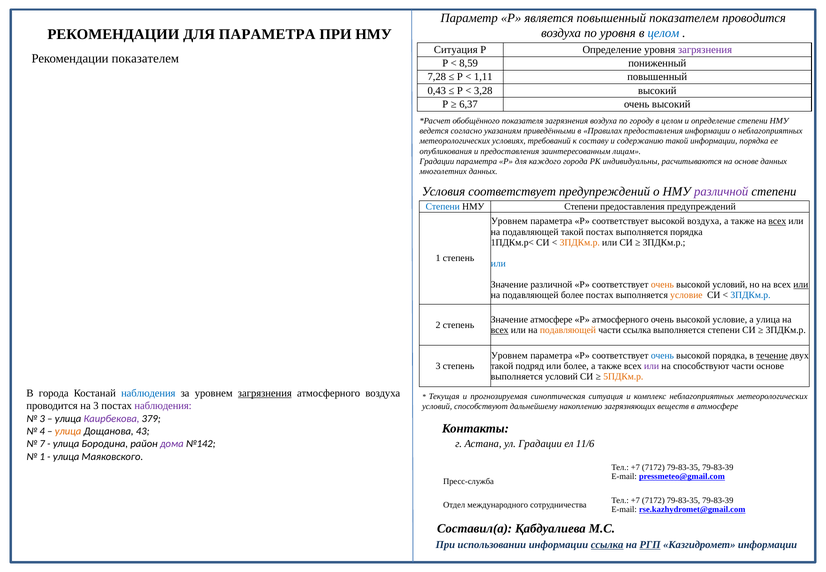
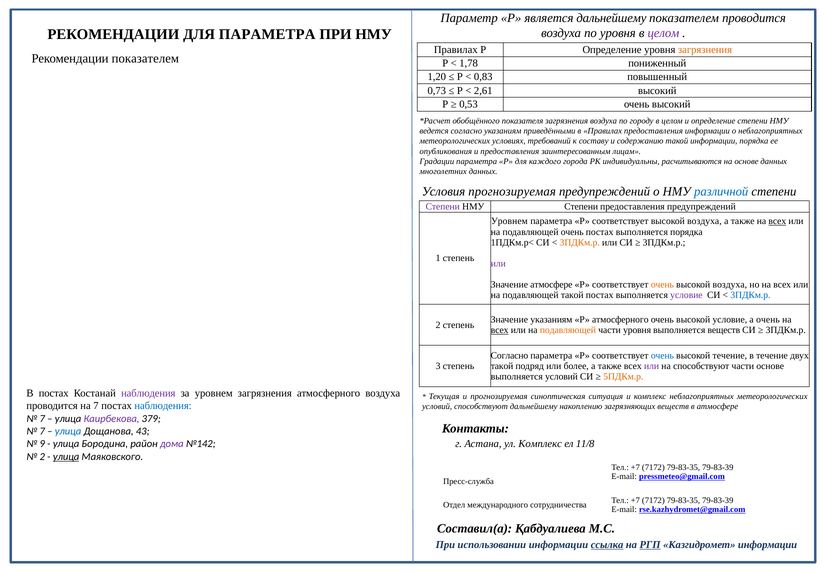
является повышенный: повышенный -> дальнейшему (611, 18)
целом colour: blue -> purple (663, 33)
Ситуация: Ситуация -> Правилах (456, 50)
загрязнения colour: purple -> orange (705, 50)
8,59: 8,59 -> 1,78 (469, 63)
7,28: 7,28 -> 1,20 (437, 77)
1,11: 1,11 -> 0,83 (483, 77)
0,43: 0,43 -> 0,73 (437, 90)
3,28: 3,28 -> 2,61 (483, 90)
6,37: 6,37 -> 0,53 (468, 104)
Условия соответствует: соответствует -> прогнозируемая (512, 192)
различной colour: purple -> blue (721, 192)
Степени colour: blue -> purple (443, 207)
подавляющей такой: такой -> очень (572, 232)
или colour: blue -> purple (498, 263)
Значение различной: различной -> атмосфере (551, 285)
условий: условий -> воздуха (730, 285)
или underline: present -> none (801, 285)
подавляющей более: более -> такой (572, 295)
условие colour: orange -> purple (686, 295)
Значение атмосфере: атмосфере -> указаниям (551, 319)
а улица: улица -> очень (768, 319)
части ссылка: ссылка -> уровня (637, 330)
выполняется степени: степени -> веществ (724, 330)
Уровнем: Уровнем -> Согласно (509, 356)
высокой порядка: порядка -> течение (730, 356)
течение underline: present -> none (772, 356)
В города: города -> постах (54, 393)
наблюдения colour: blue -> purple (148, 393)
загрязнения underline: present -> none (265, 393)
на 3: 3 -> 7 (96, 406)
наблюдения colour: purple -> blue (163, 406)
3: 3 -> 7 (42, 418)
4: 4 -> 7 (42, 431)
улица colour: orange -> blue (68, 431)
ул Градации: Градации -> Комплекс (540, 444)
11/6: 11/6 -> 11/8 (585, 444)
7: 7 -> 9 (42, 444)
1: 1 -> 2 (42, 457)
улица underline: none -> present (66, 457)
